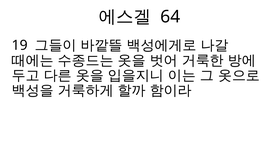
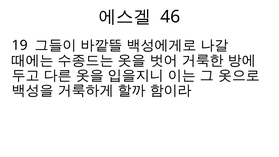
64: 64 -> 46 (170, 17)
